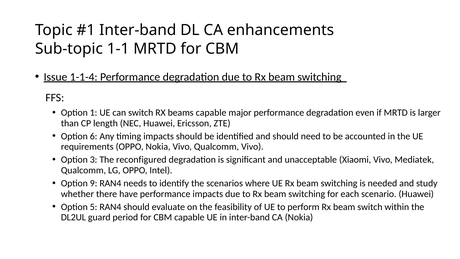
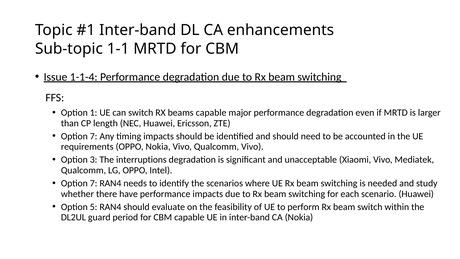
6: 6 -> 7 (94, 136)
reconfigured: reconfigured -> interruptions (141, 160)
9: 9 -> 7 (94, 183)
